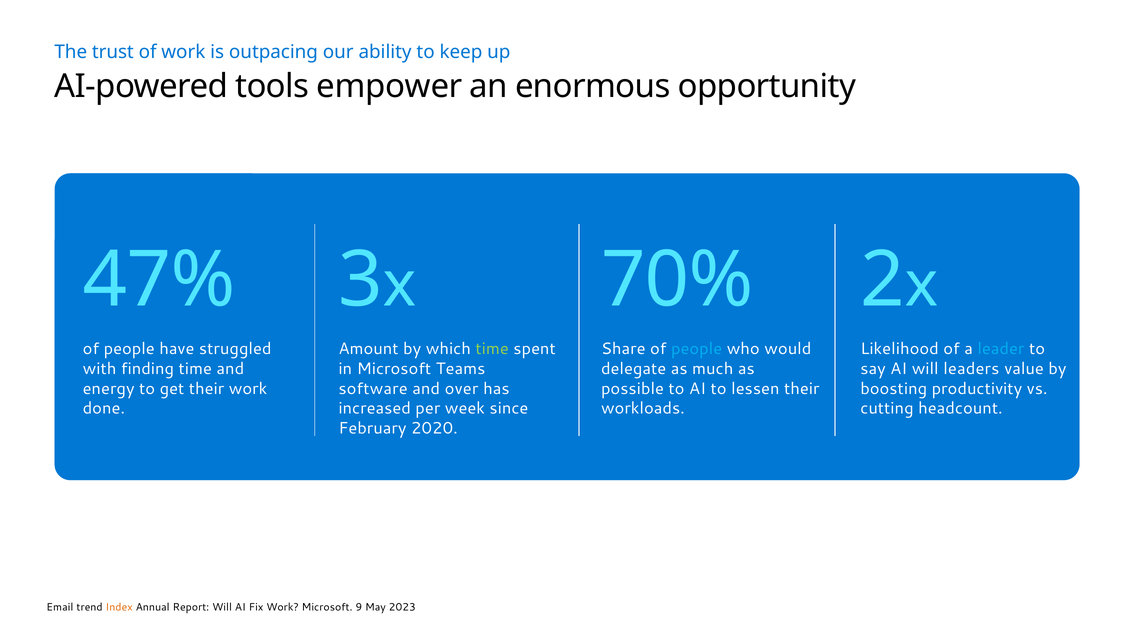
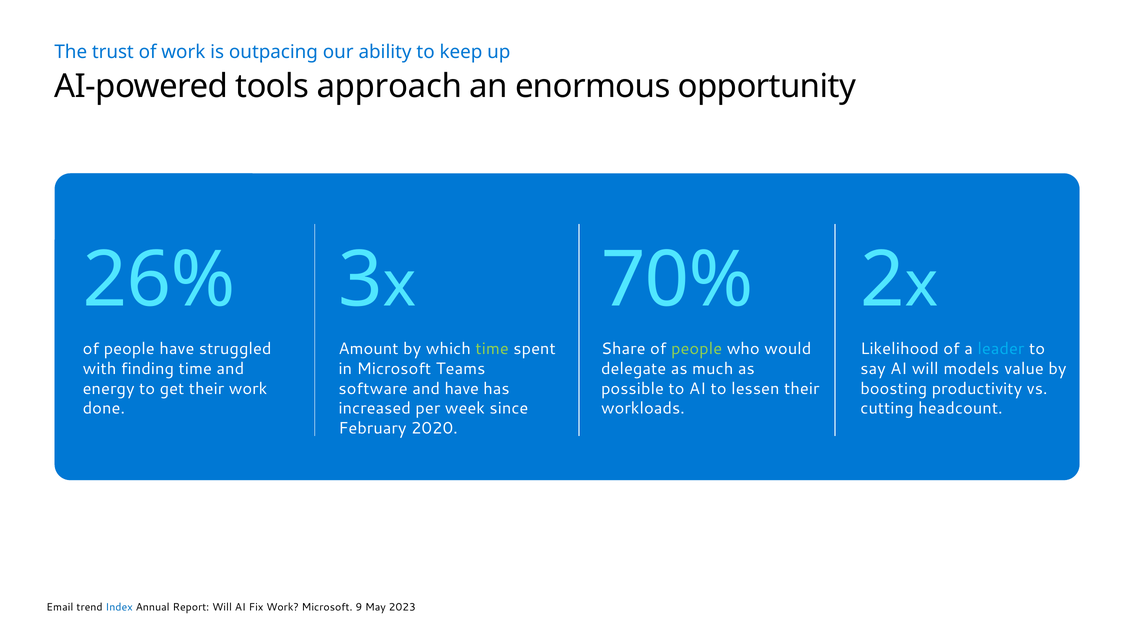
empower: empower -> approach (389, 86)
47%: 47% -> 26% (159, 280)
people colour: light blue -> light green (697, 349)
leaders: leaders -> models (971, 369)
and over: over -> have (462, 389)
Index colour: orange -> blue (119, 608)
